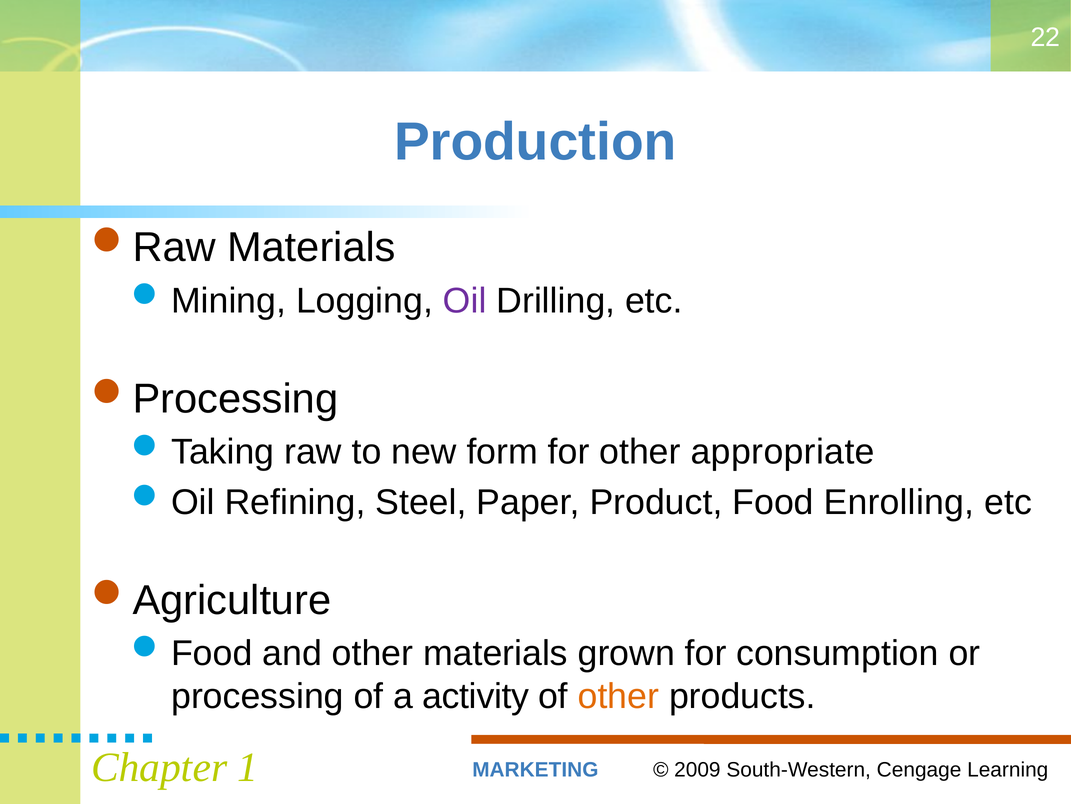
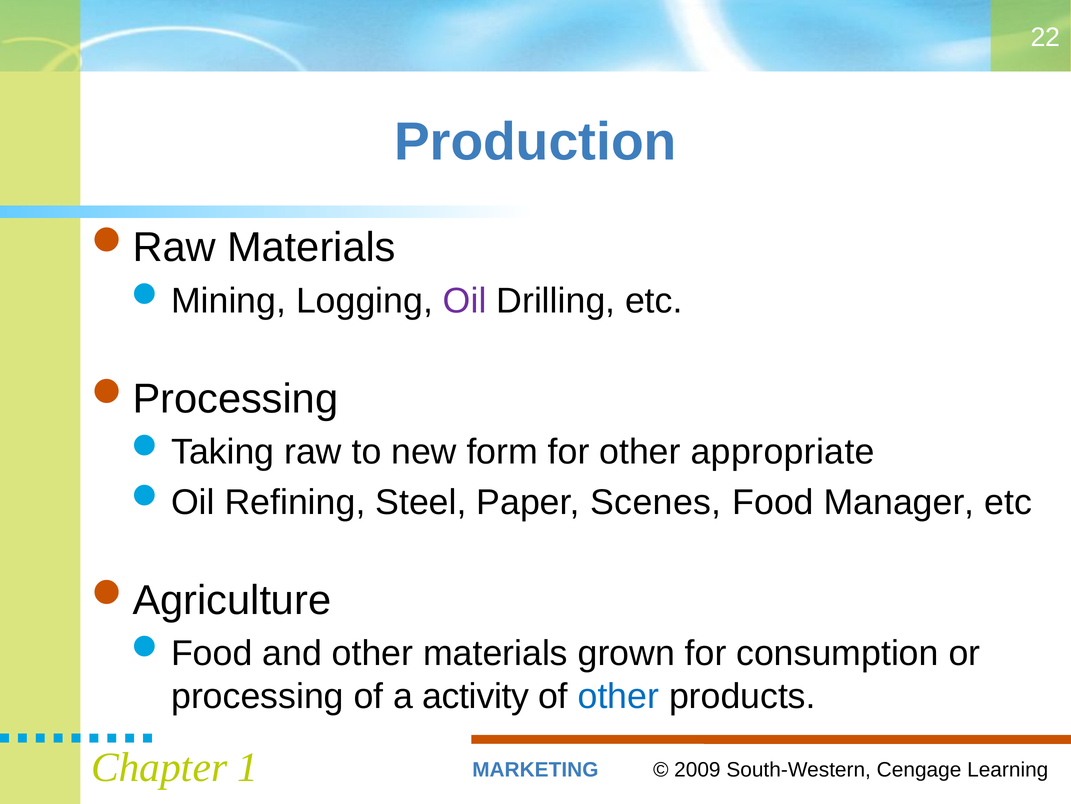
Product: Product -> Scenes (656, 502)
Enrolling: Enrolling -> Manager (899, 502)
other colour: orange -> blue (618, 696)
